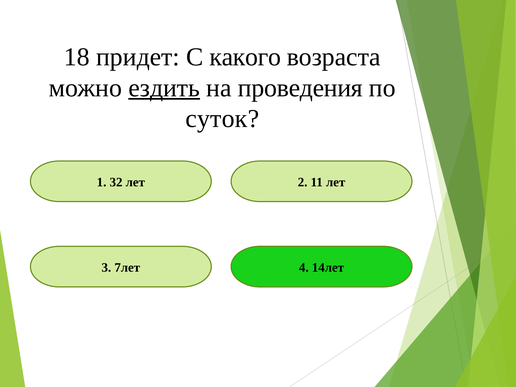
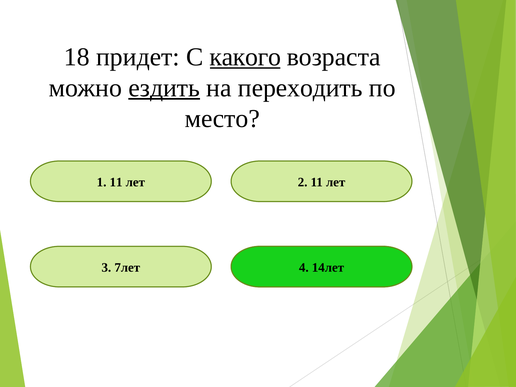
какого underline: none -> present (245, 57)
проведения: проведения -> переходить (300, 88)
суток: суток -> место (222, 119)
1 32: 32 -> 11 (116, 182)
